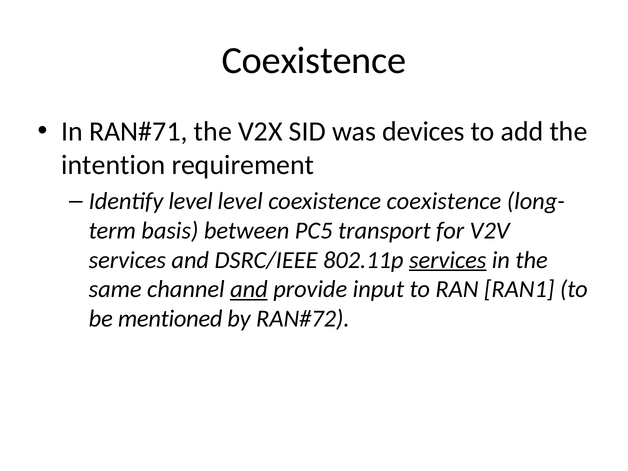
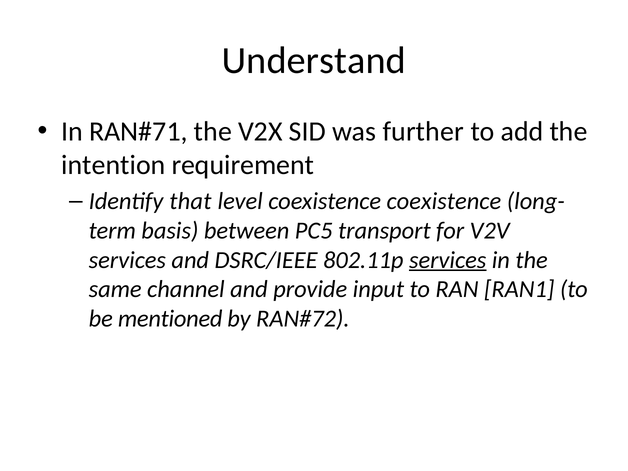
Coexistence: Coexistence -> Understand (314, 61)
devices: devices -> further (423, 132)
Identify level: level -> that (190, 201)
and underline: present -> none (249, 289)
